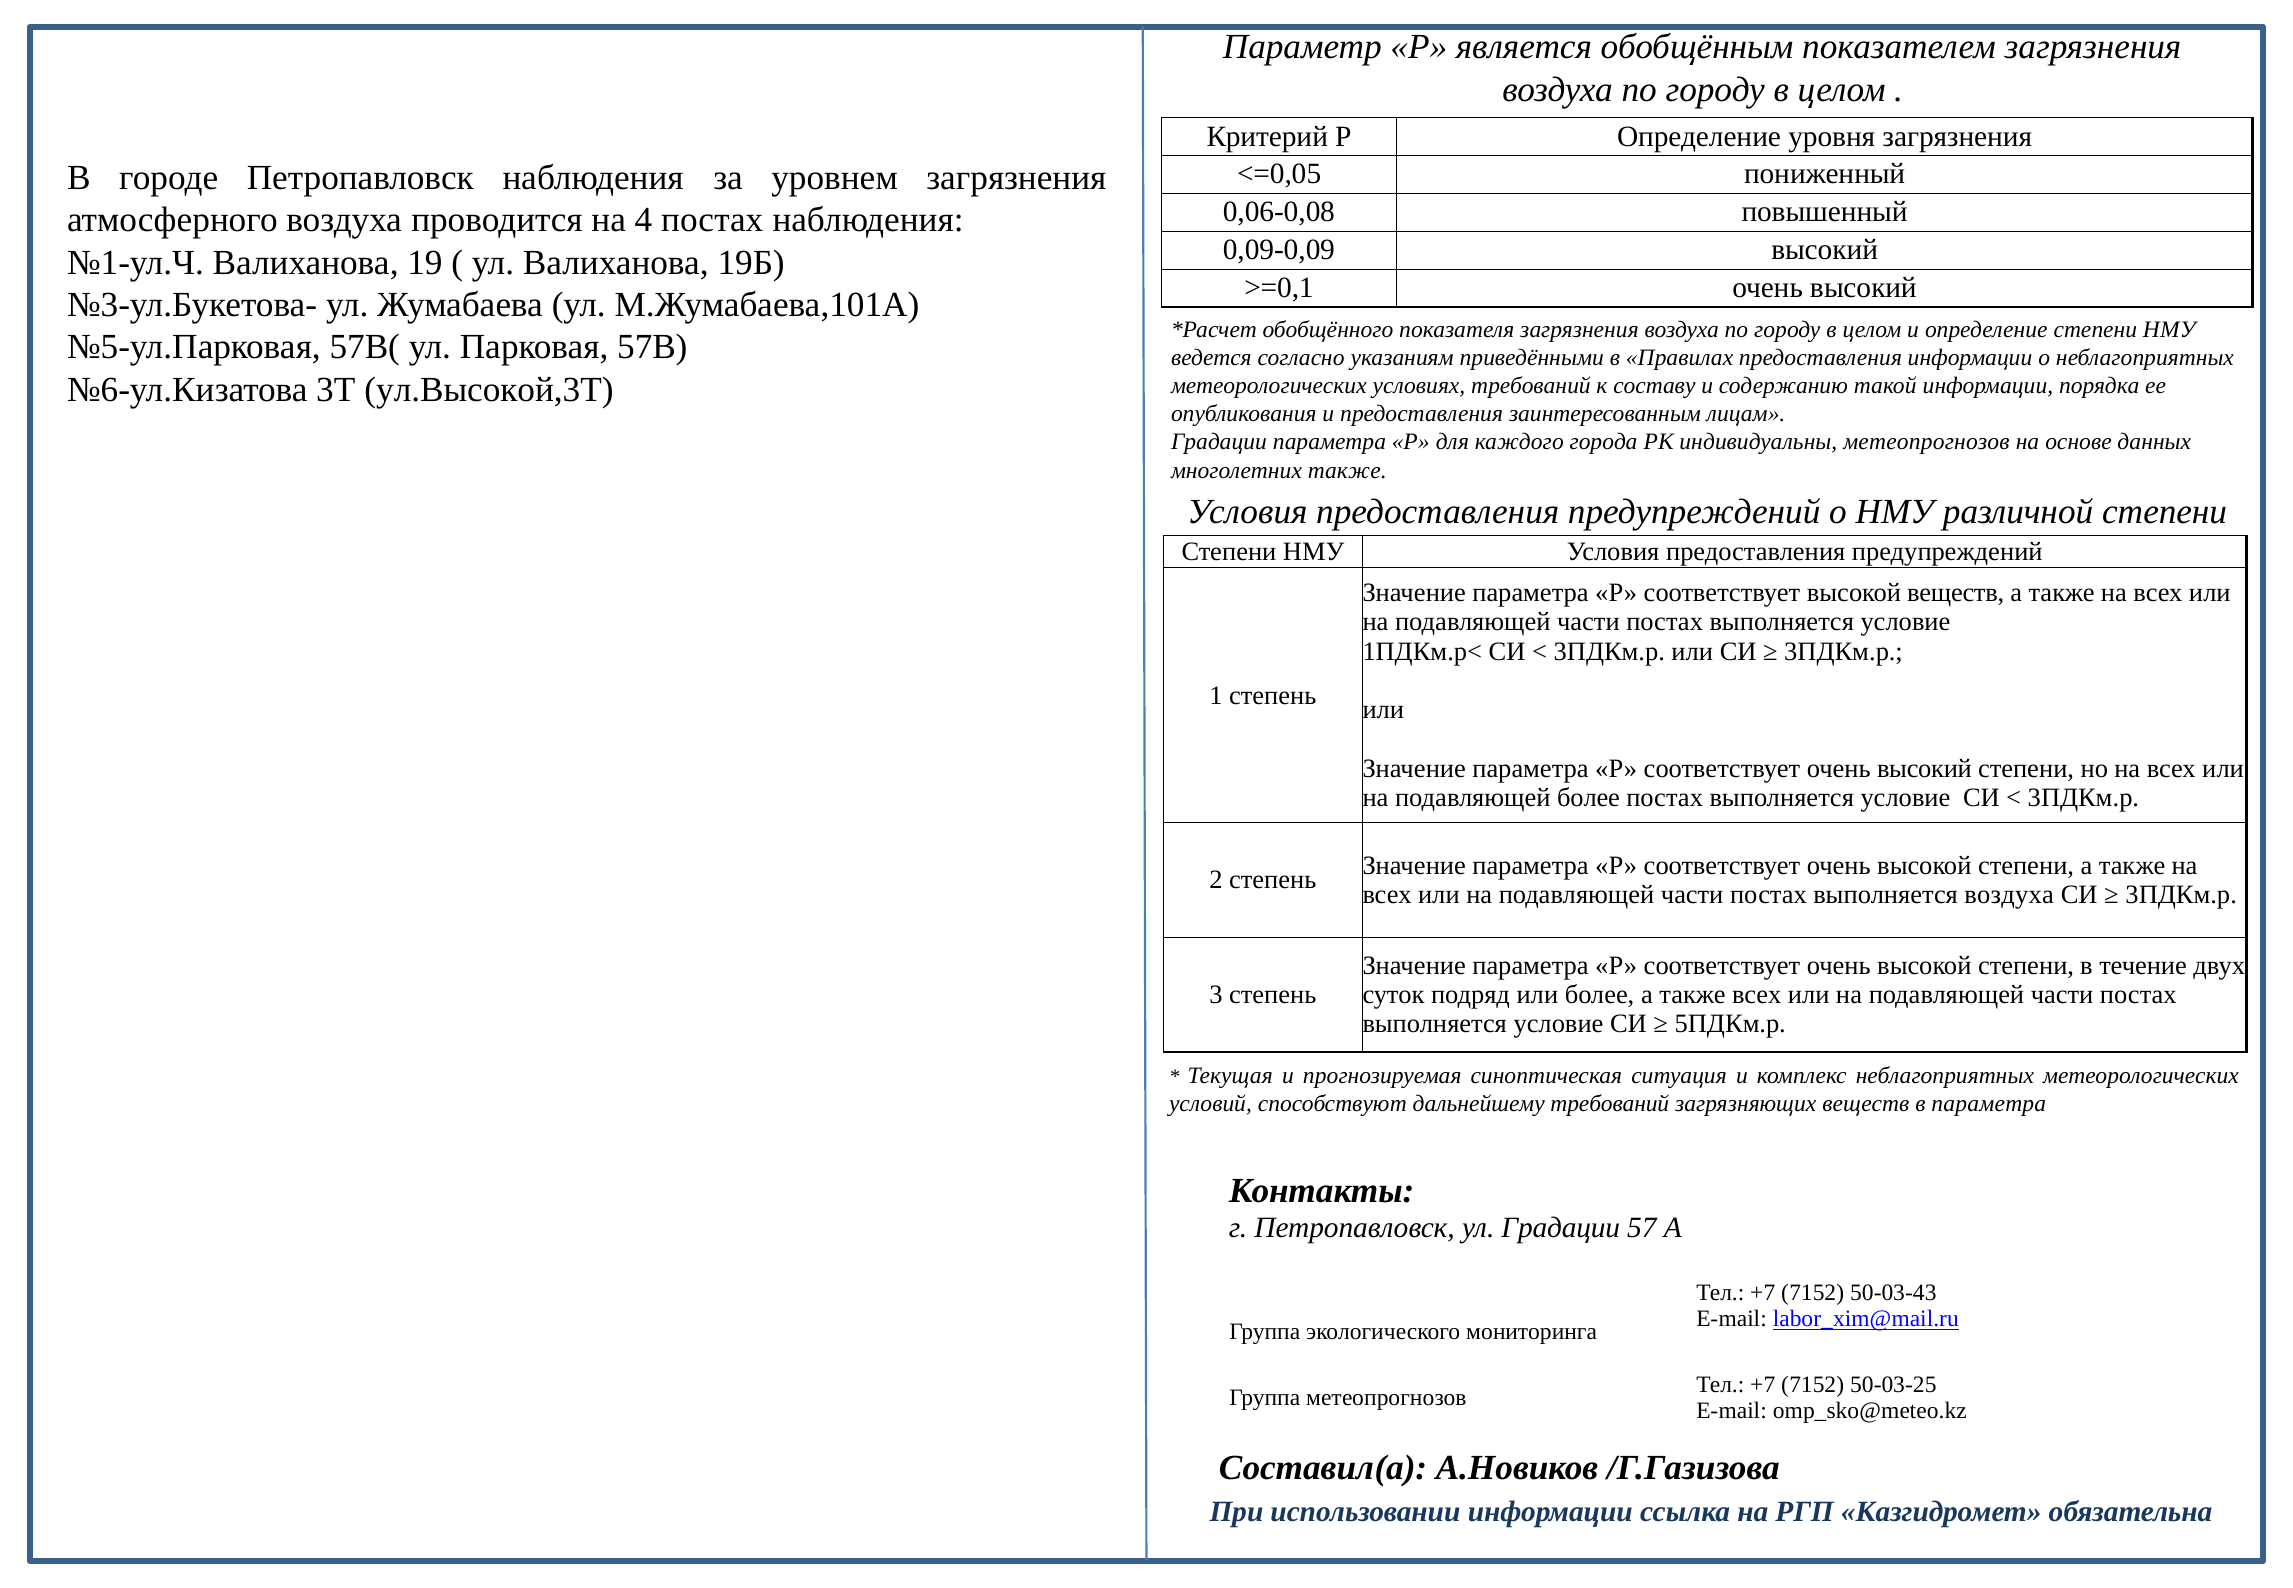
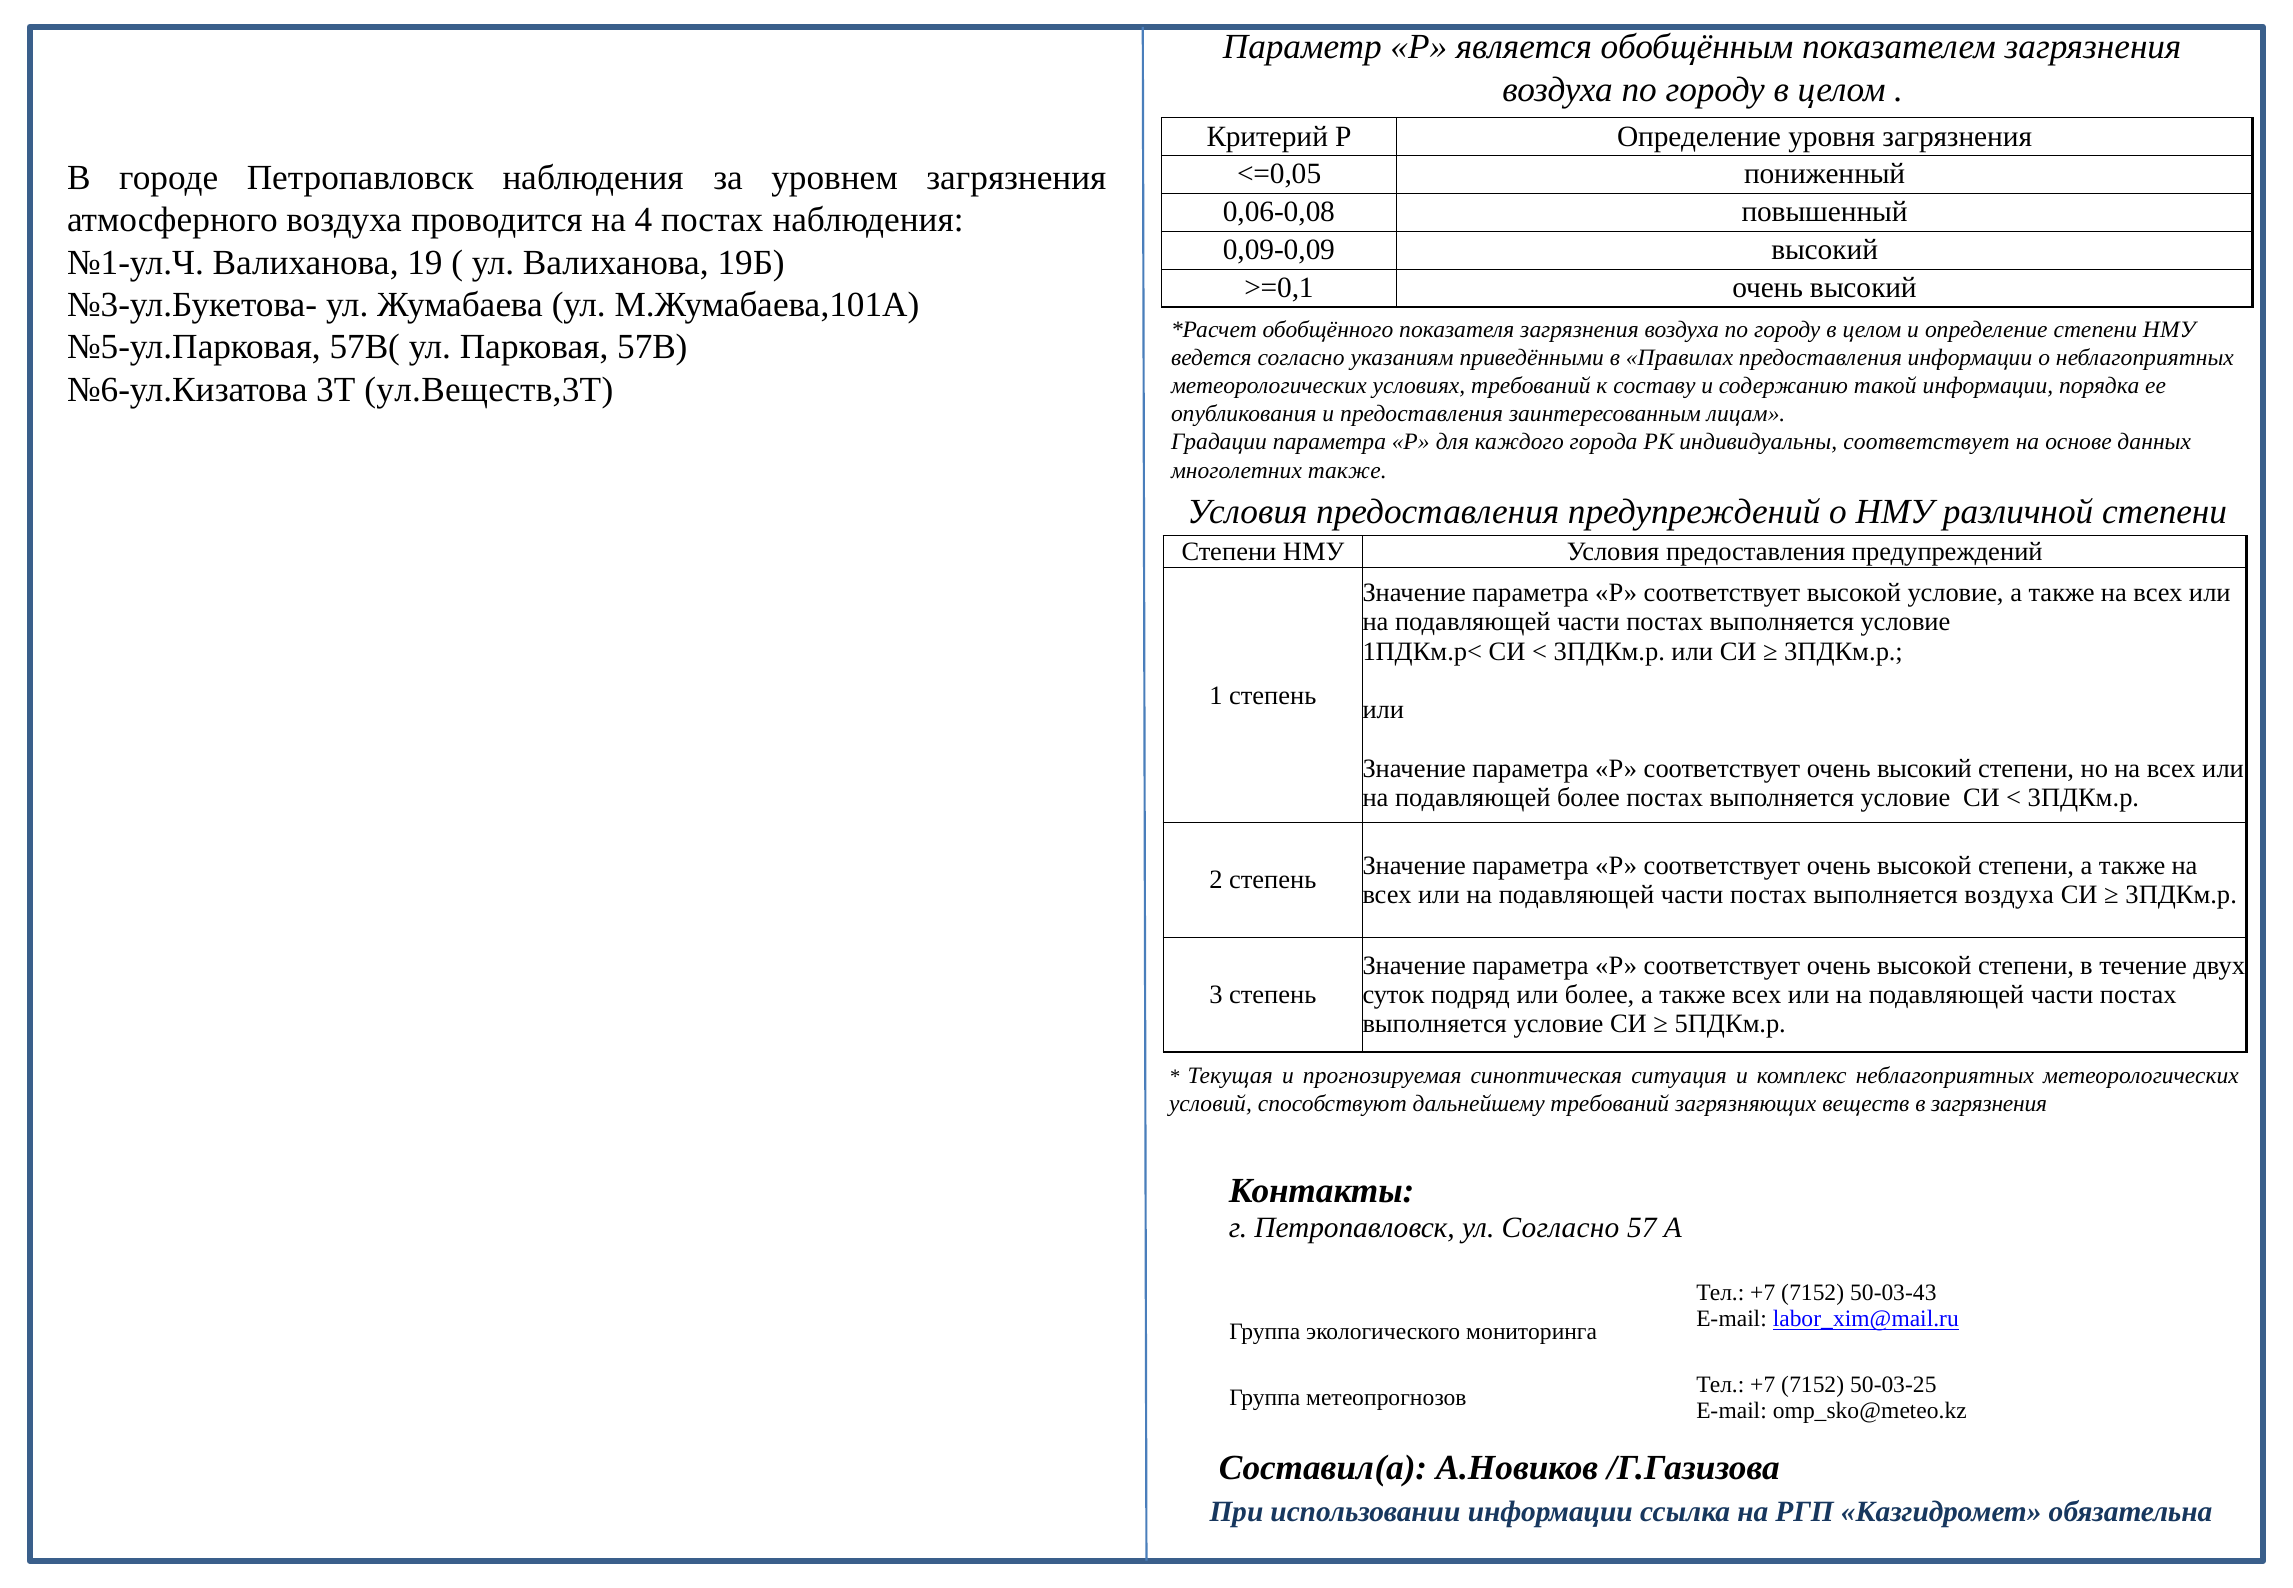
ул.Высокой,3Т: ул.Высокой,3Т -> ул.Веществ,3Т (489, 389)
индивидуальны метеопрогнозов: метеопрогнозов -> соответствует (1926, 442)
высокой веществ: веществ -> условие (1956, 592)
в параметра: параметра -> загрязнения (1989, 1103)
ул Градации: Градации -> Согласно (1561, 1227)
